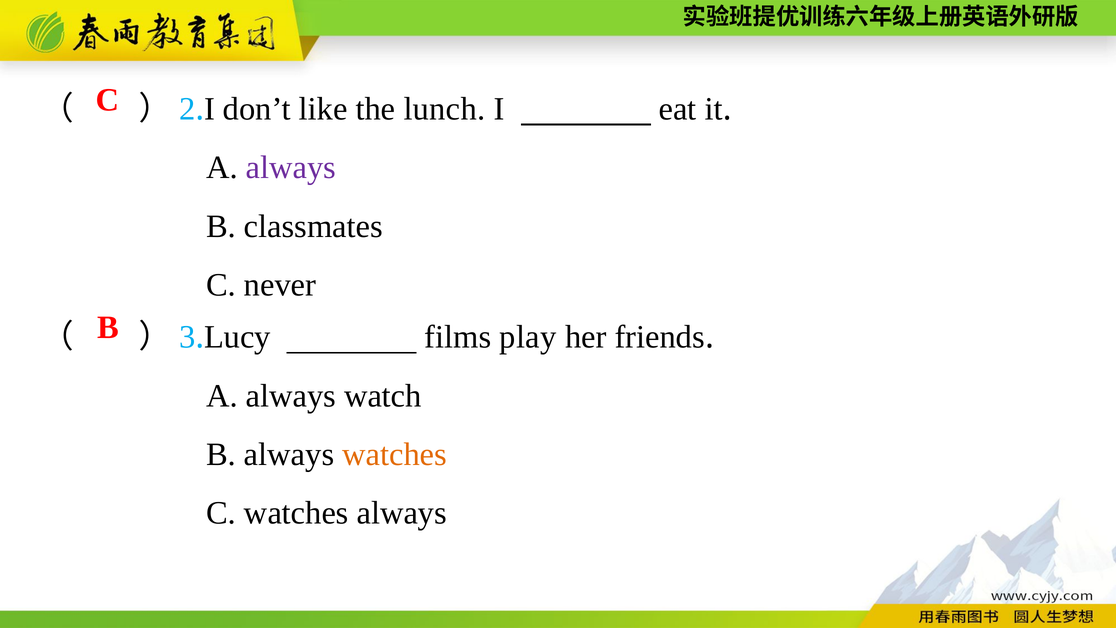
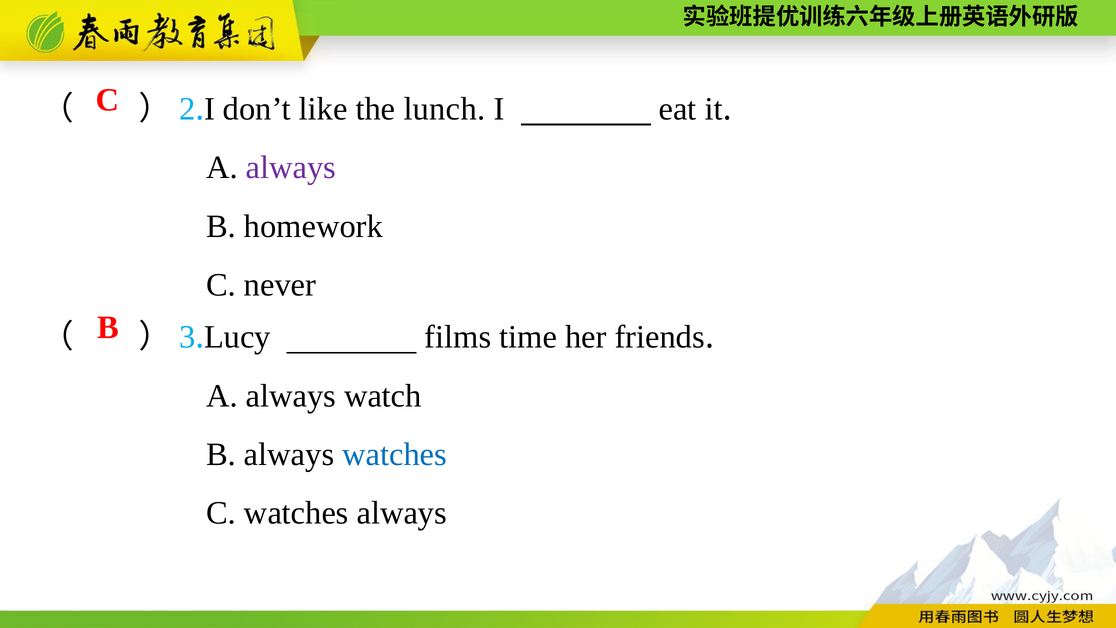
classmates: classmates -> homework (313, 226)
play: play -> time (528, 337)
watches colour: orange -> blue (395, 454)
